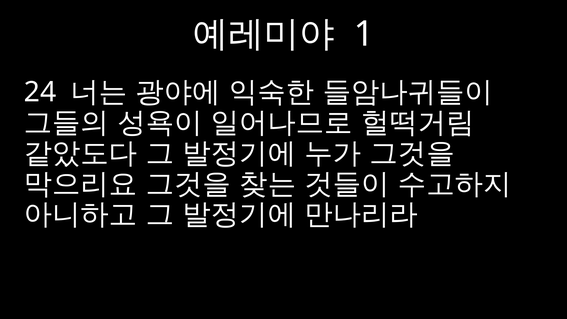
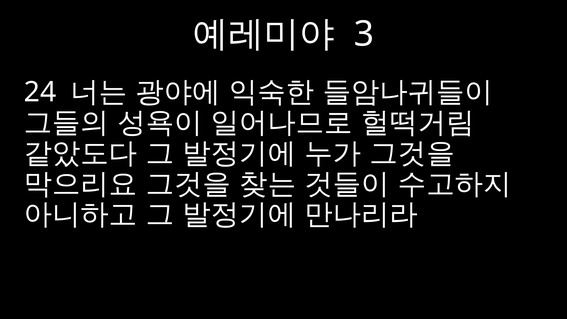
1: 1 -> 3 (364, 34)
